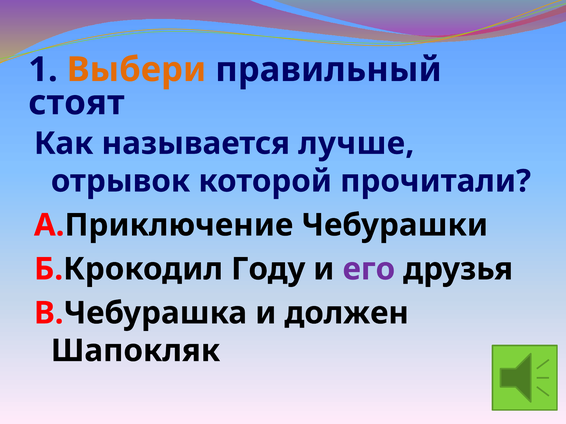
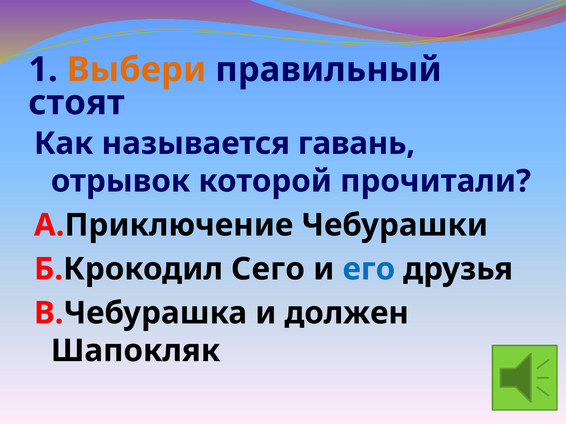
лучше: лучше -> гавань (357, 144)
Году: Году -> Сего (268, 269)
его colour: purple -> blue (369, 269)
